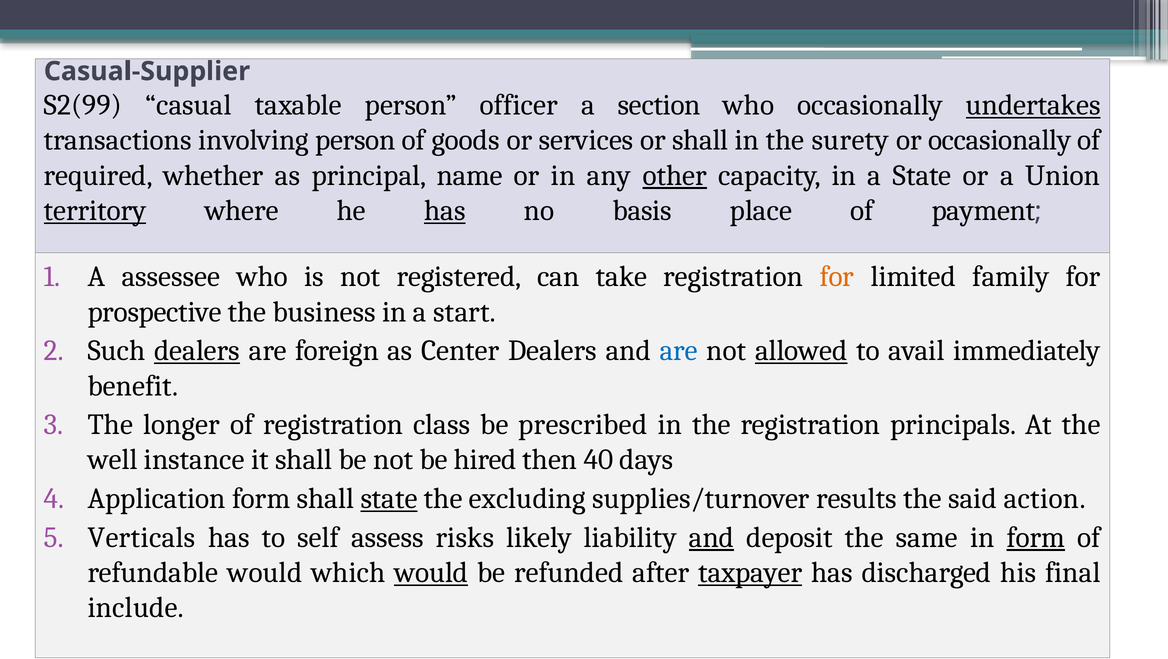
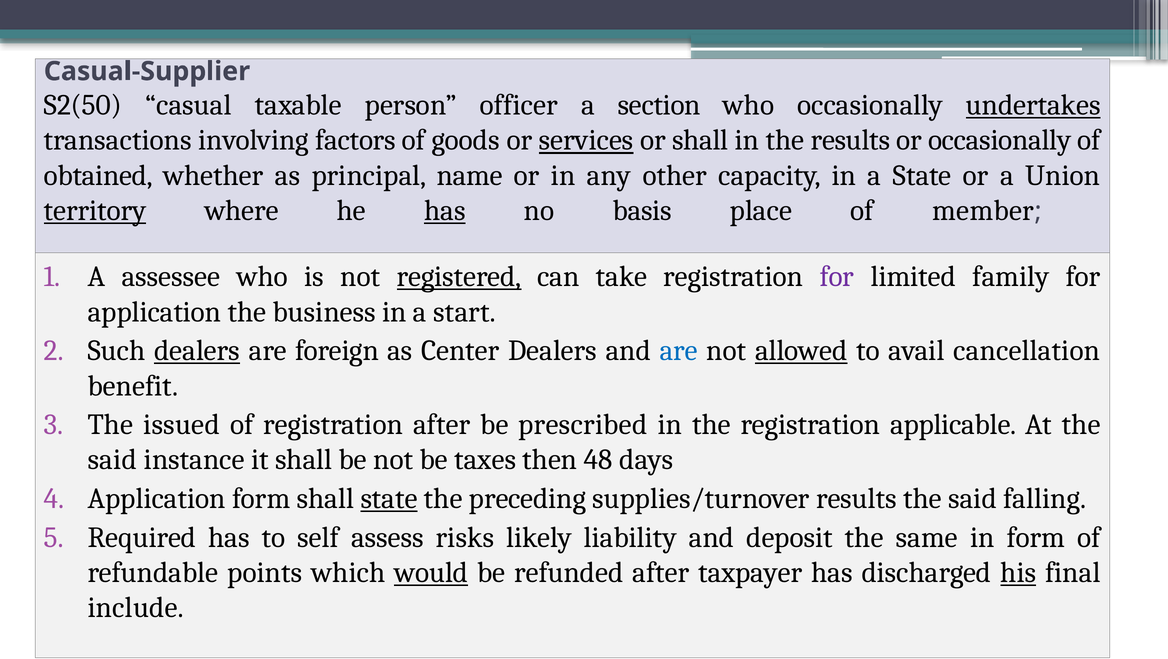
S2(99: S2(99 -> S2(50 (83, 105)
involving person: person -> factors (355, 140)
services underline: none -> present (586, 140)
the surety: surety -> results (850, 140)
required: required -> obtained (98, 175)
other underline: present -> none (675, 175)
payment: payment -> member (983, 211)
registered underline: none -> present (459, 277)
for colour: orange -> purple (837, 277)
prospective: prospective -> application (154, 312)
immediately: immediately -> cancellation (1027, 351)
longer: longer -> issued (182, 424)
registration class: class -> after (442, 424)
principals: principals -> applicable (953, 424)
well: well -> said (112, 460)
hired: hired -> taxes (485, 460)
40: 40 -> 48 (598, 460)
excluding: excluding -> preceding (527, 498)
action: action -> falling (1045, 498)
Verticals: Verticals -> Required (142, 537)
and underline: present -> none (711, 537)
form underline: present -> none (1036, 537)
refundable would: would -> points (265, 572)
taxpayer underline: present -> none (750, 572)
his underline: none -> present (1018, 572)
